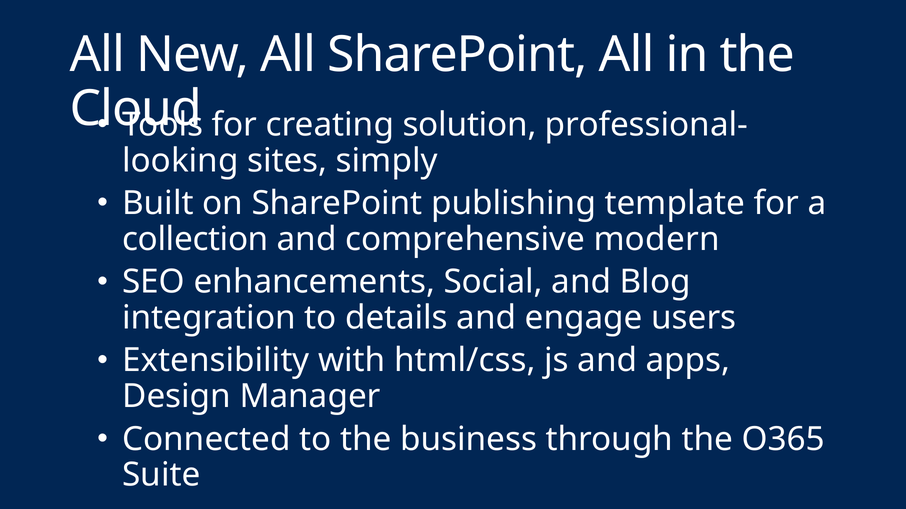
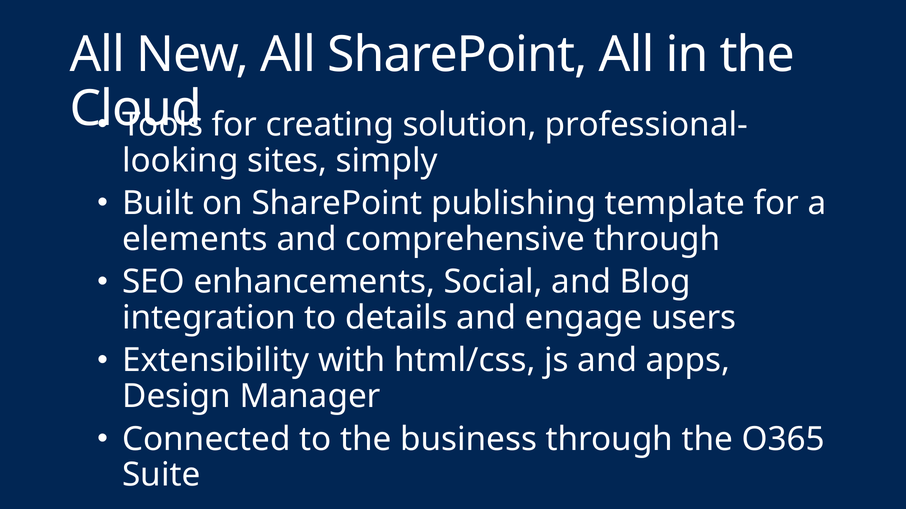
collection: collection -> elements (195, 240)
comprehensive modern: modern -> through (657, 240)
